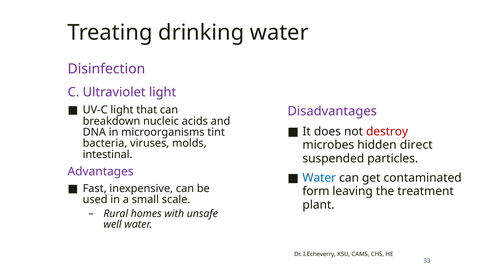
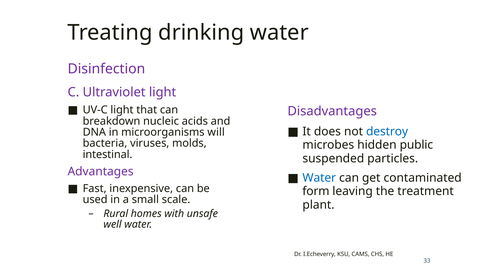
destroy colour: red -> blue (387, 131)
tint: tint -> will (216, 132)
direct: direct -> public (416, 145)
